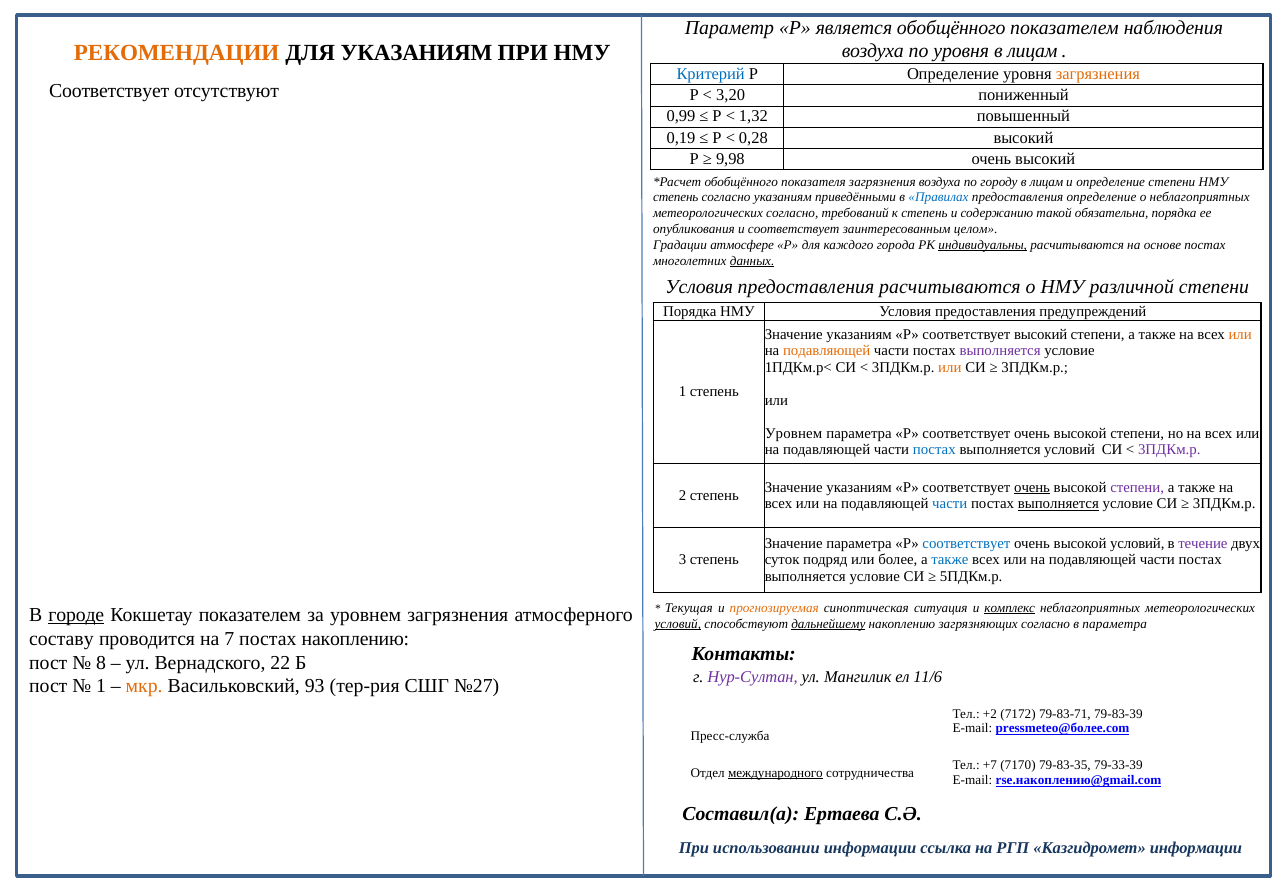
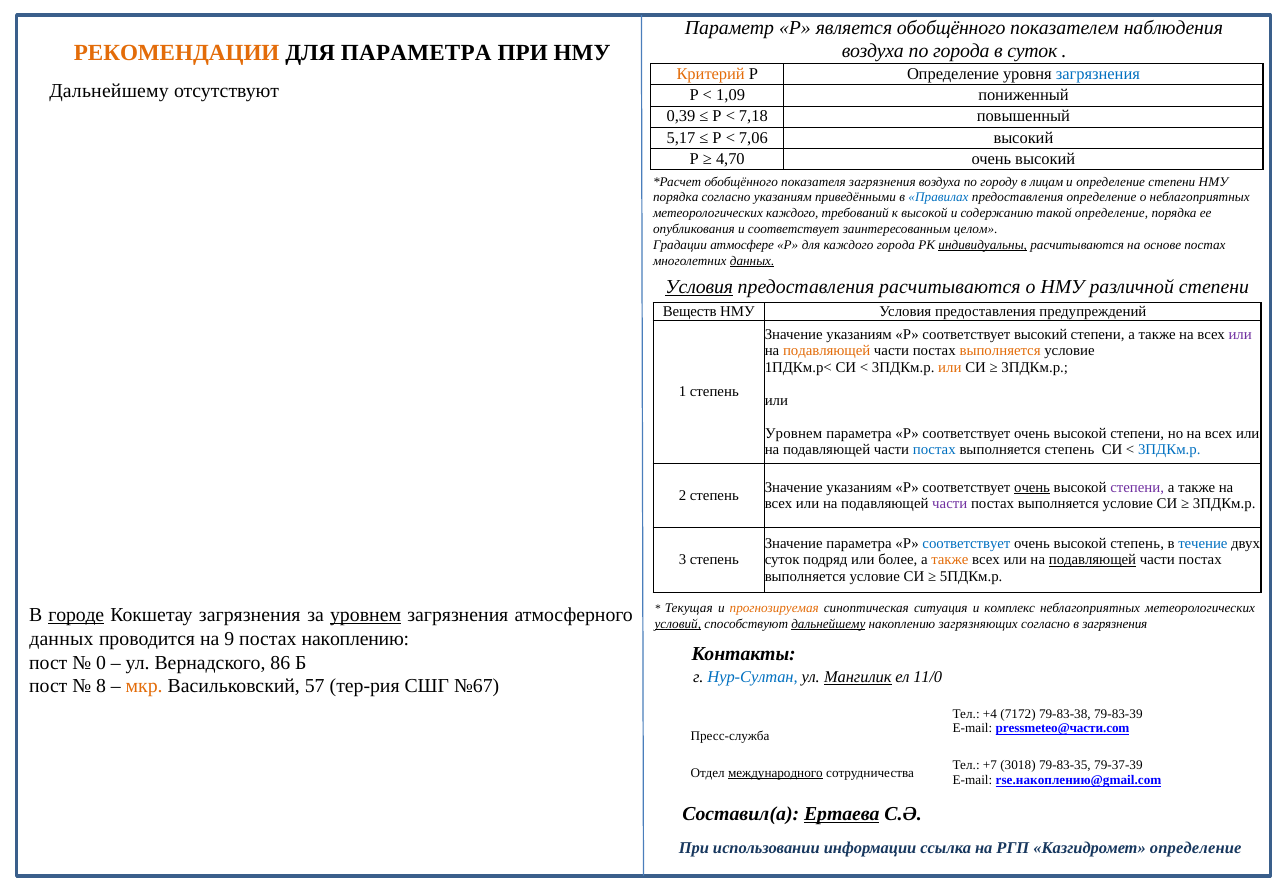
по уровня: уровня -> города (961, 51)
лицам: лицам -> суток (1032, 51)
ДЛЯ УКАЗАНИЯМ: УКАЗАНИЯМ -> ПАРАМЕТРА (416, 53)
Критерий colour: blue -> orange (711, 74)
загрязнения colour: orange -> blue (1098, 74)
Соответствует: Соответствует -> Дальнейшему (109, 91)
3,20: 3,20 -> 1,09 (731, 95)
0,99: 0,99 -> 0,39 (681, 116)
1,32: 1,32 -> 7,18 (753, 116)
0,19: 0,19 -> 5,17 (681, 138)
0,28: 0,28 -> 7,06 (753, 138)
9,98: 9,98 -> 4,70 (730, 159)
степень: степень -> порядка (676, 198)
метеорологических согласно: согласно -> каждого (792, 213)
к степень: степень -> высокой (924, 213)
такой обязательна: обязательна -> определение (1112, 213)
Условия underline: none -> present (699, 287)
Порядка: Порядка -> Веществ (690, 312)
или colour: orange -> purple (1240, 334)
выполняется colour: purple -> orange (1000, 351)
выполняется условий: условий -> степень (1069, 450)
3ПДКм.р colour: purple -> blue (1169, 450)
части colour: blue -> purple (950, 504)
выполняется underline: present -> none (1058, 504)
высокой условий: условий -> степень (1137, 544)
течение colour: purple -> blue (1203, 544)
также colour: blue -> orange (950, 560)
подавляющей underline: none -> present (1093, 560)
комплекс underline: present -> none (1010, 608)
Кокшетау показателем: показателем -> загрязнения (250, 615)
уровнем underline: none -> present (366, 615)
в параметра: параметра -> загрязнения (1115, 624)
составу: составу -> данных (61, 639)
7: 7 -> 9 (229, 639)
8: 8 -> 0 (101, 663)
22: 22 -> 86 (280, 663)
Нур-Султан colour: purple -> blue (753, 677)
Мангилик underline: none -> present (858, 677)
11/6: 11/6 -> 11/0 (928, 677)
1: 1 -> 8 (101, 686)
93: 93 -> 57 (315, 686)
№27: №27 -> №67 (477, 686)
+2: +2 -> +4 (990, 714)
79-83-71: 79-83-71 -> 79-83-38 (1065, 714)
pressmeteo@более.com: pressmeteo@более.com -> pressmeteo@части.com (1063, 729)
7170: 7170 -> 3018 (1018, 765)
79-33-39: 79-33-39 -> 79-37-39 (1118, 765)
Ертаева underline: none -> present (842, 814)
Казгидромет информации: информации -> определение (1196, 848)
